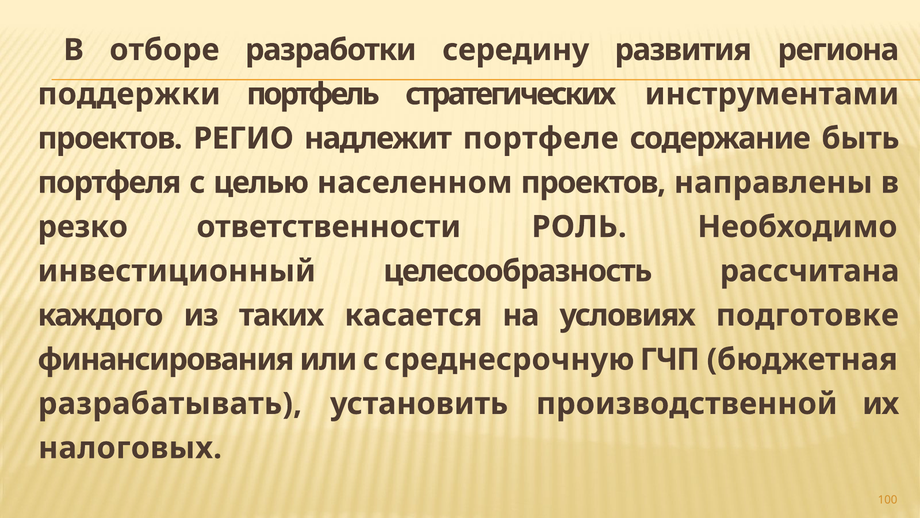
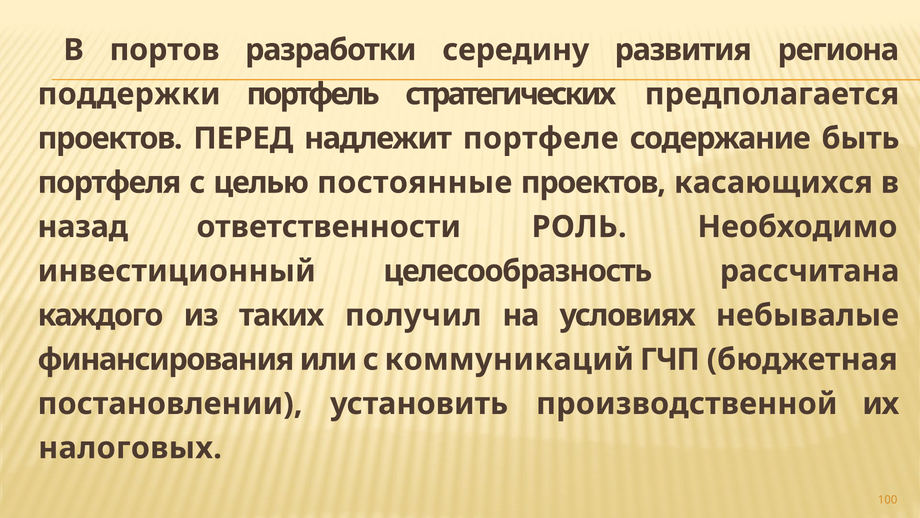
отборе: отборе -> портов (165, 50)
инструментами: инструментами -> предполагается (772, 94)
РЕГИО: РЕГИО -> ПЕРЕД (243, 138)
населенном: населенном -> постоянные (415, 182)
направлены: направлены -> касающихся (773, 182)
резко: резко -> назад (83, 227)
касается: касается -> получил (413, 315)
подготовке: подготовке -> небывалые (807, 315)
среднесрочную: среднесрочную -> коммуникаций (509, 359)
разрабатывать: разрабатывать -> постановлении (170, 403)
